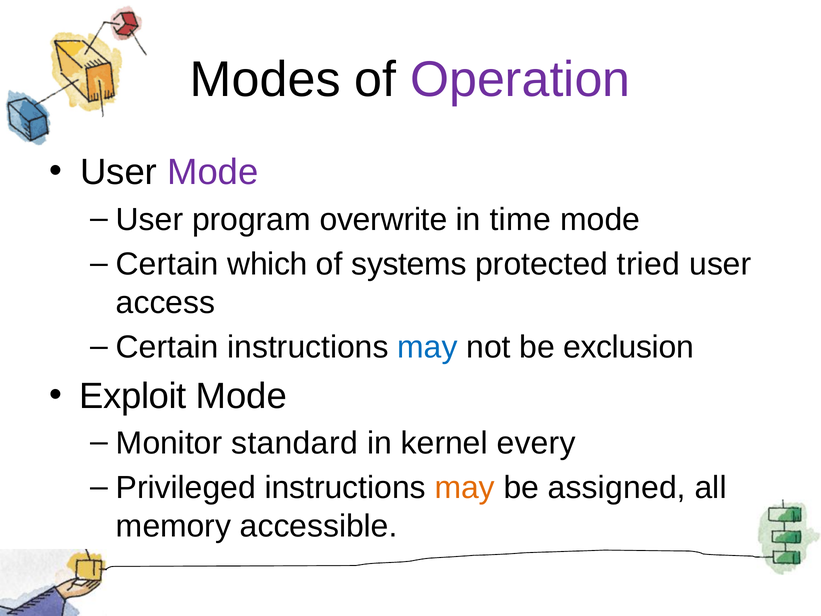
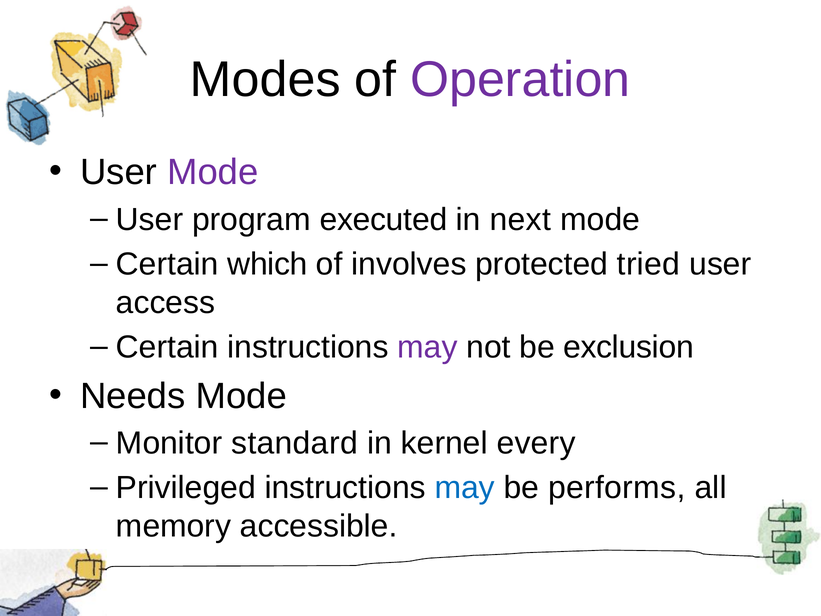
overwrite: overwrite -> executed (383, 219)
time: time -> next (520, 219)
systems: systems -> involves (409, 264)
may colour: blue -> purple (427, 347)
Exploit: Exploit -> Needs (133, 396)
may colour: orange -> blue (465, 488)
assigned: assigned -> performs (617, 488)
